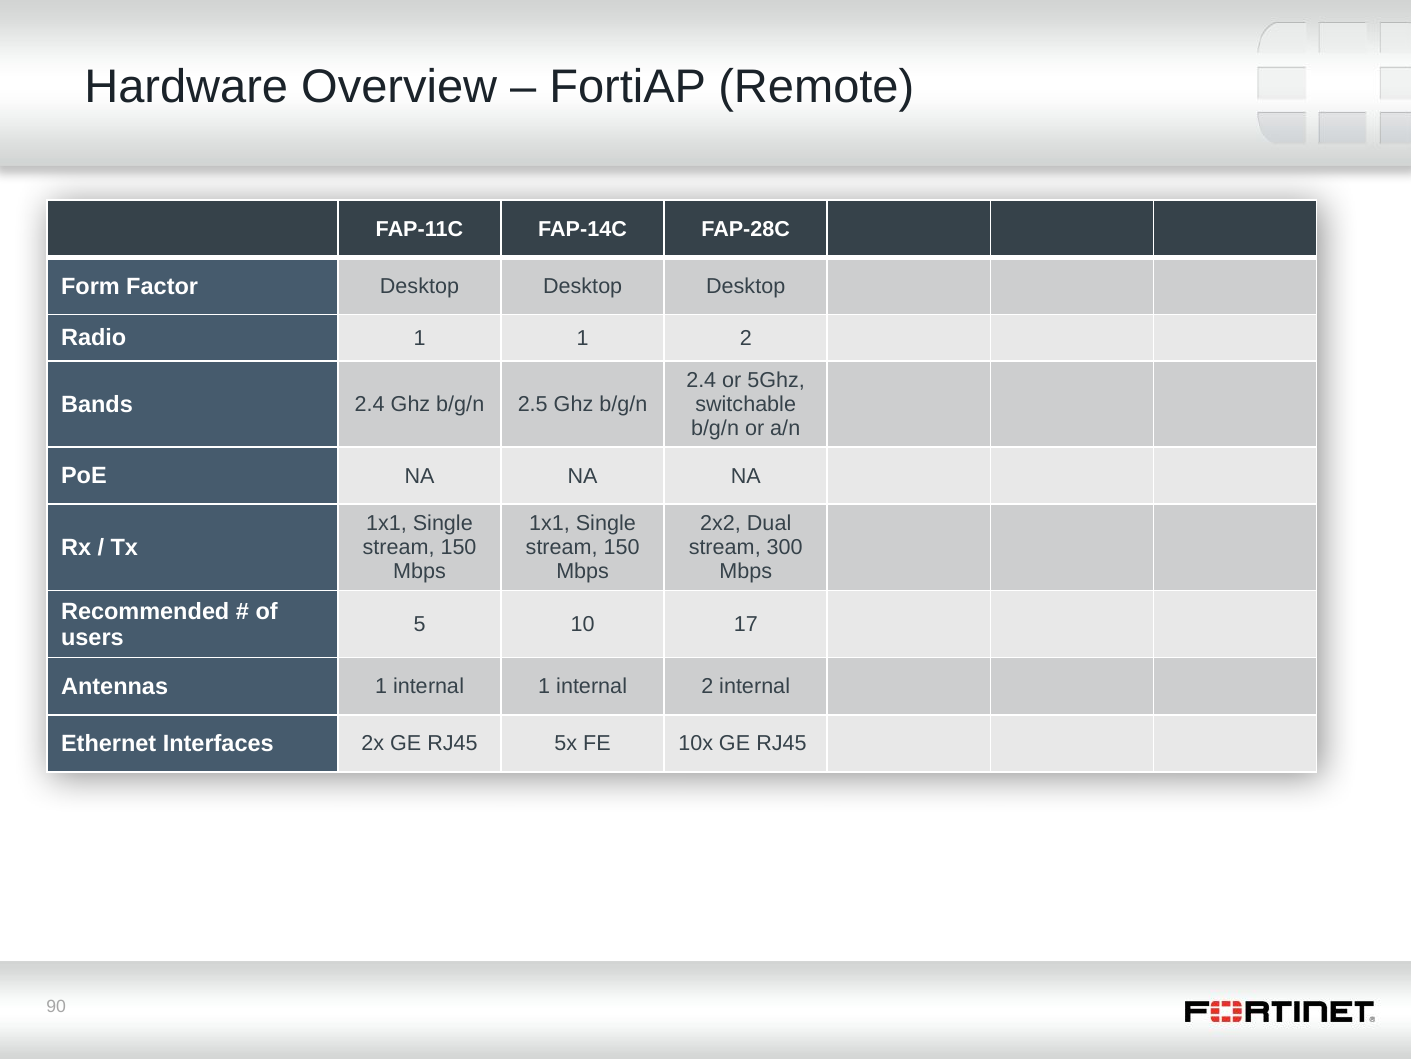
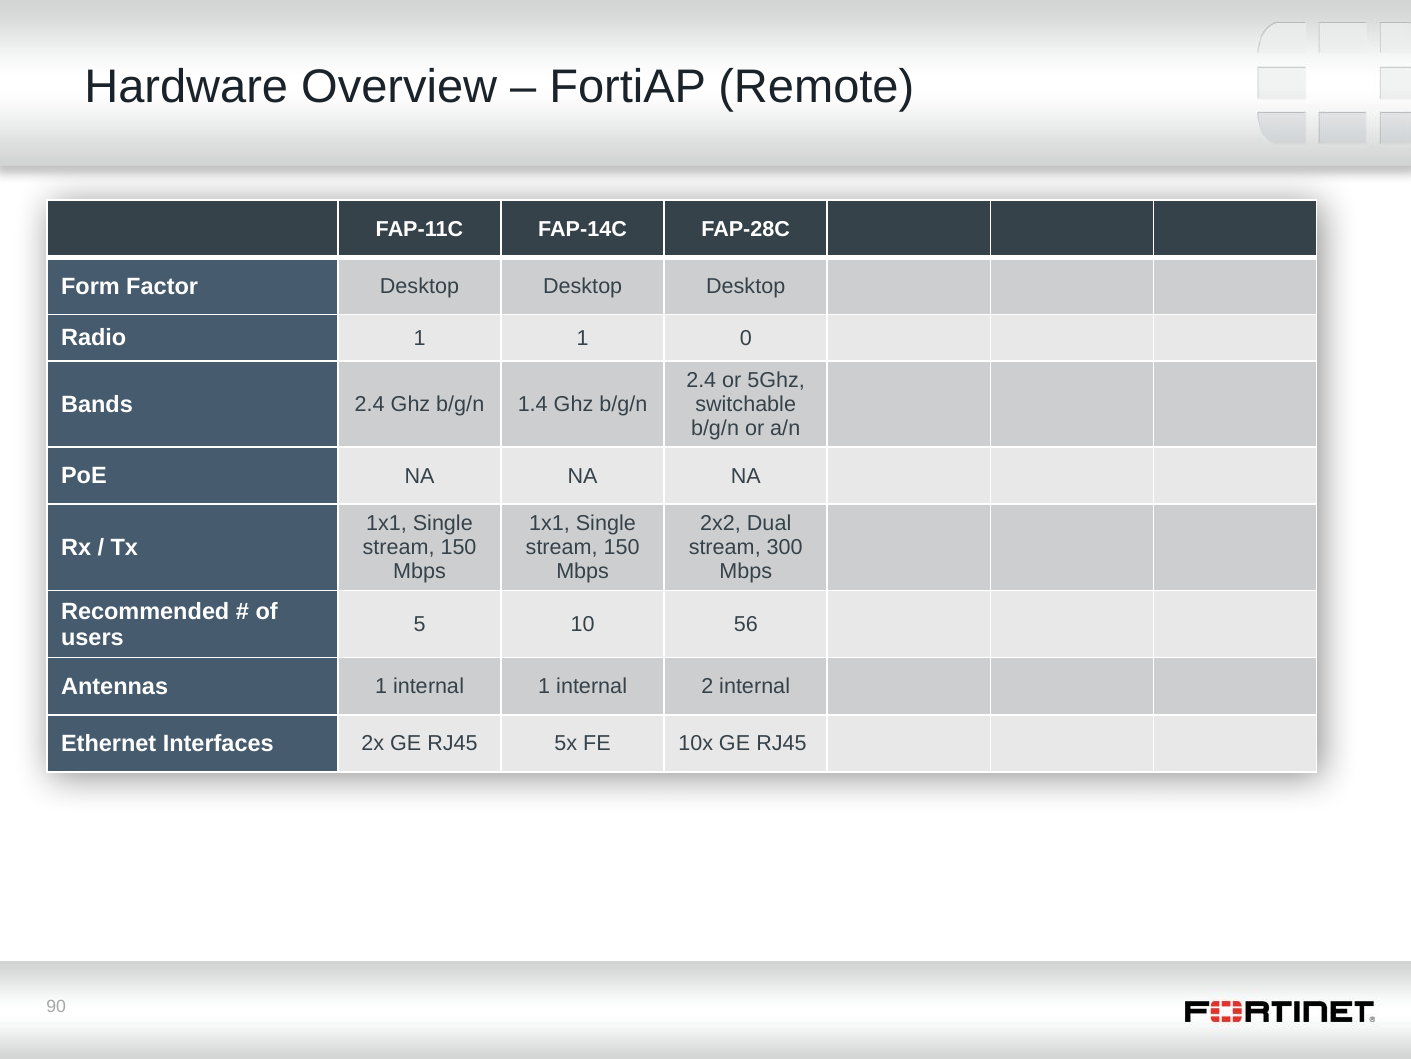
1 2: 2 -> 0 (746, 338)
2.5: 2.5 -> 1.4 (533, 404)
17: 17 -> 56 (746, 624)
